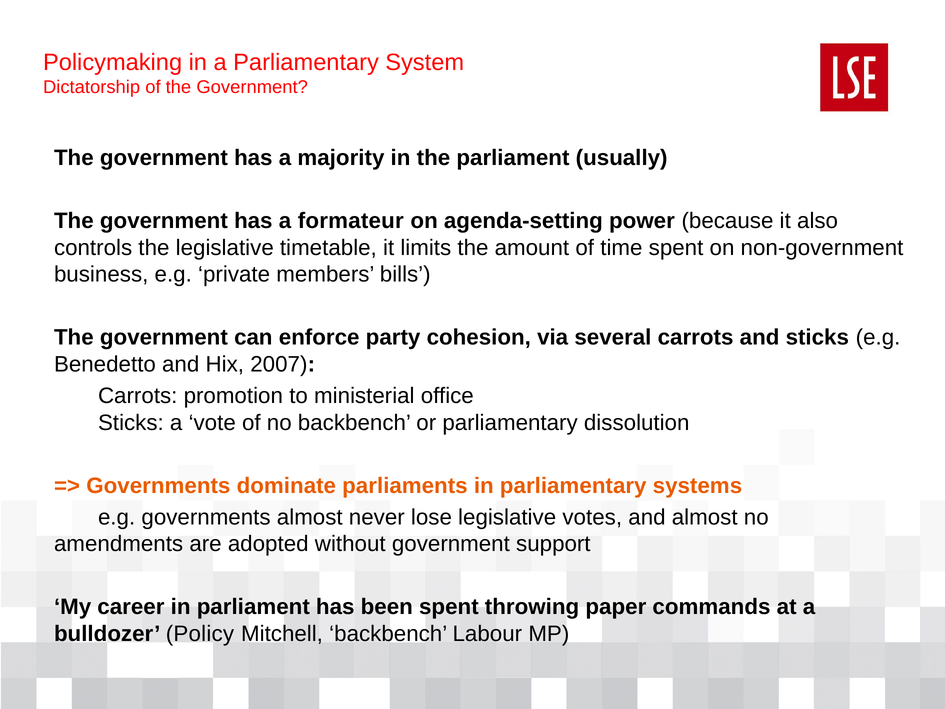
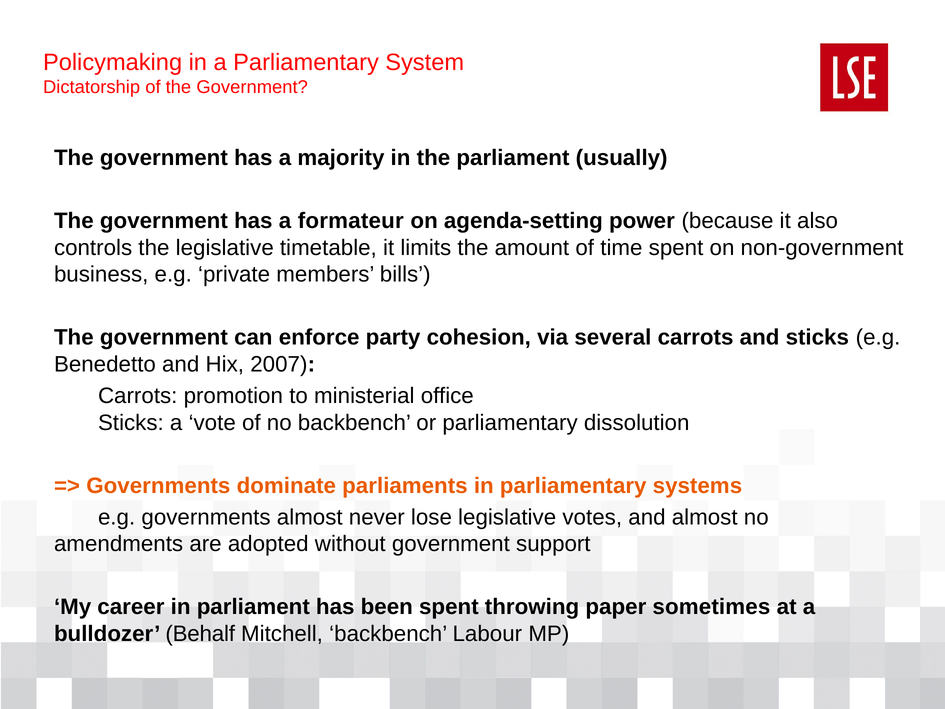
commands: commands -> sometimes (711, 607)
Policy: Policy -> Behalf (200, 634)
